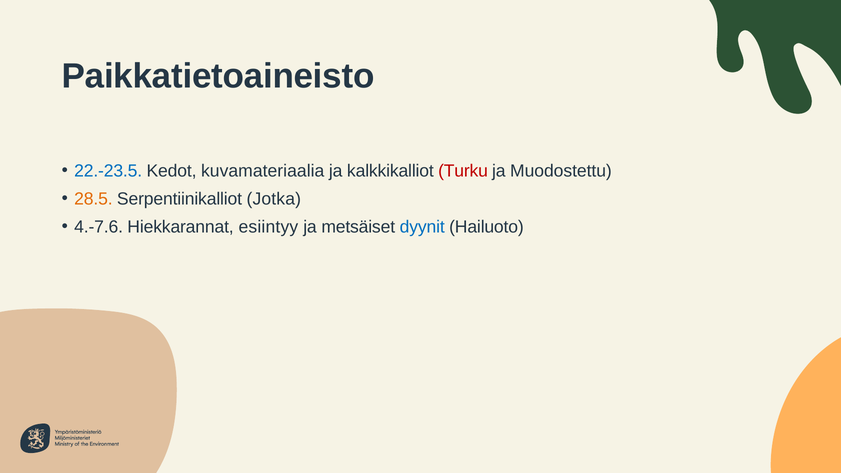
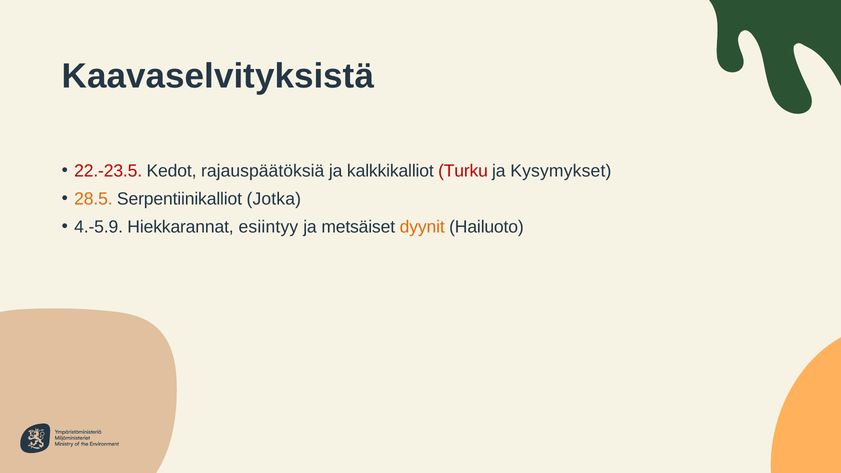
Paikkatietoaineisto: Paikkatietoaineisto -> Kaavaselvityksistä (218, 76)
22.-23.5 colour: blue -> red (108, 171)
kuvamateriaalia: kuvamateriaalia -> rajauspäätöksiä (263, 171)
Muodostettu: Muodostettu -> Kysymykset (561, 171)
4.-7.6: 4.-7.6 -> 4.-5.9 (99, 227)
dyynit colour: blue -> orange (422, 227)
